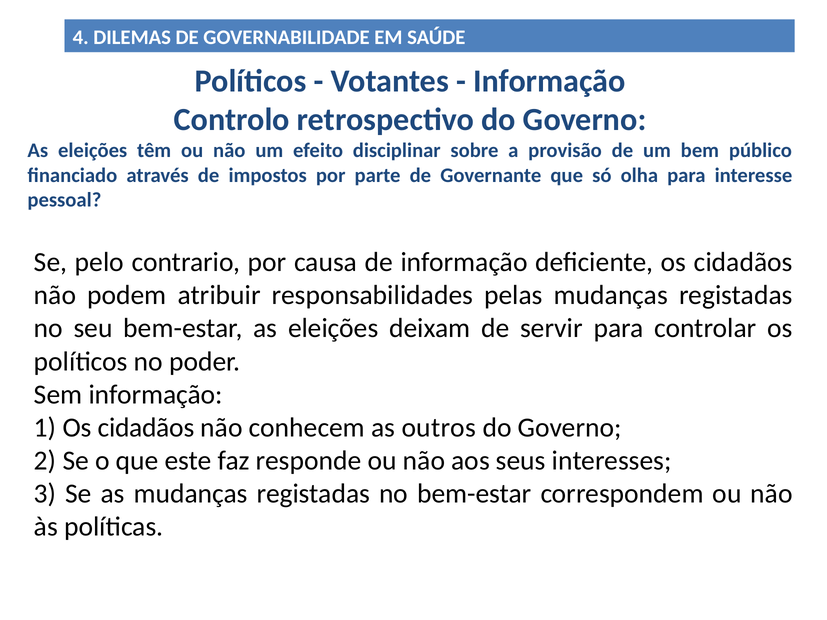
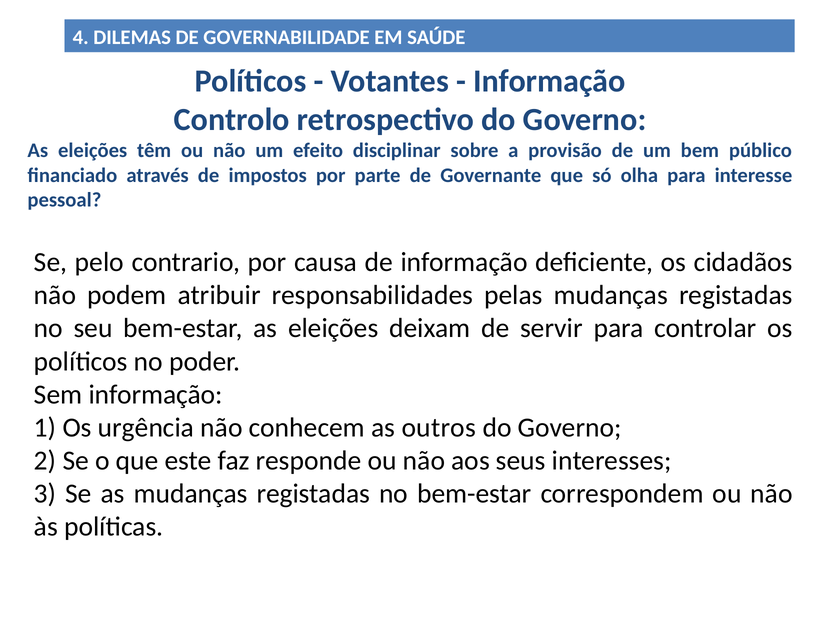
1 Os cidadãos: cidadãos -> urgência (146, 428)
